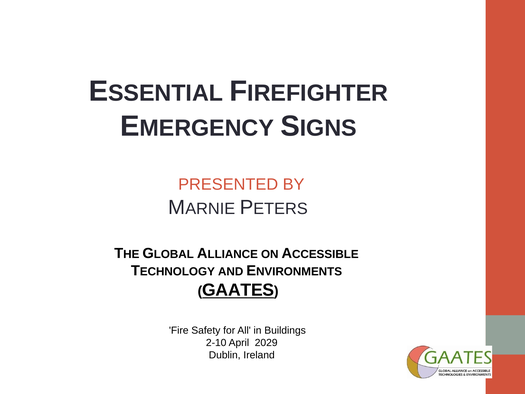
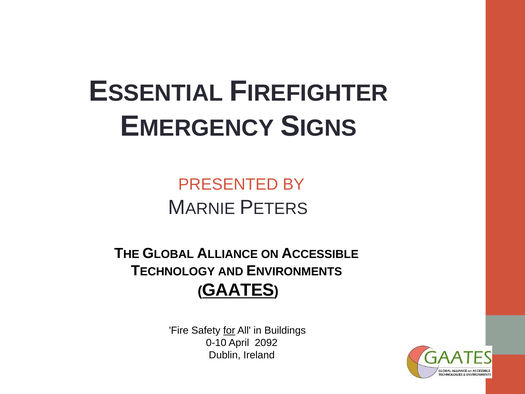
for underline: none -> present (229, 330)
2-10: 2-10 -> 0-10 (216, 343)
2029: 2029 -> 2092 (266, 343)
